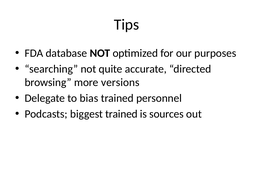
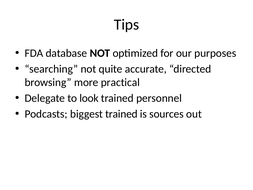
versions: versions -> practical (120, 82)
bias: bias -> look (89, 98)
